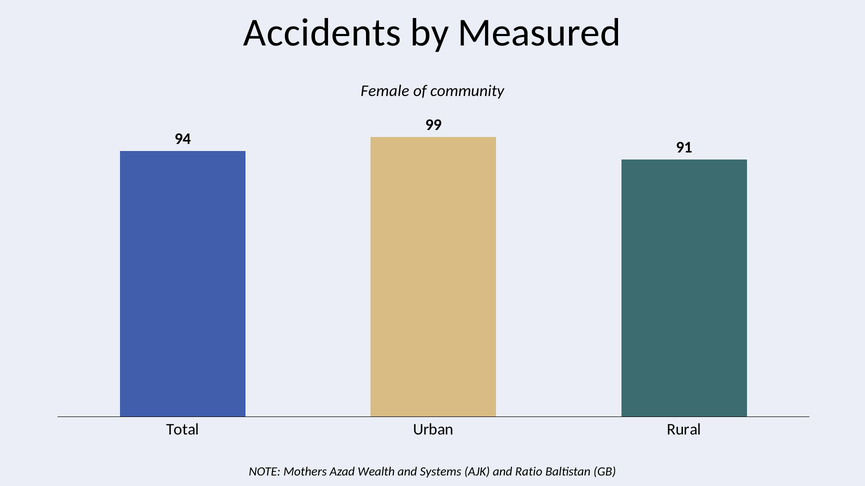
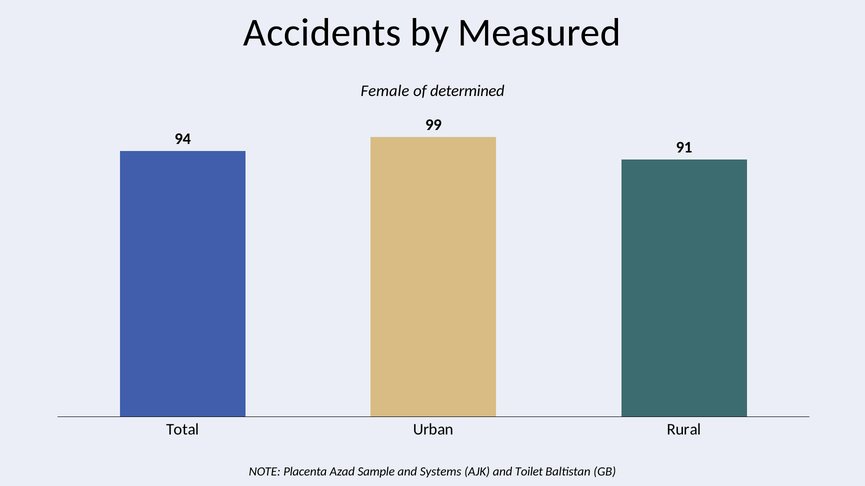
community: community -> determined (467, 91)
Mothers: Mothers -> Placenta (305, 472)
Wealth: Wealth -> Sample (376, 472)
Ratio: Ratio -> Toilet (529, 472)
